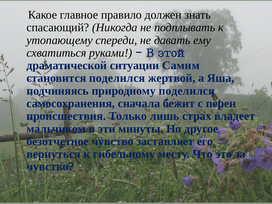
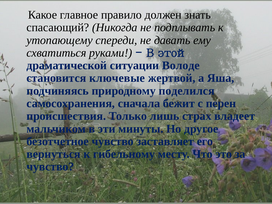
Самим: Самим -> Володе (181, 65)
становится поделился: поделился -> ключевые (117, 78)
